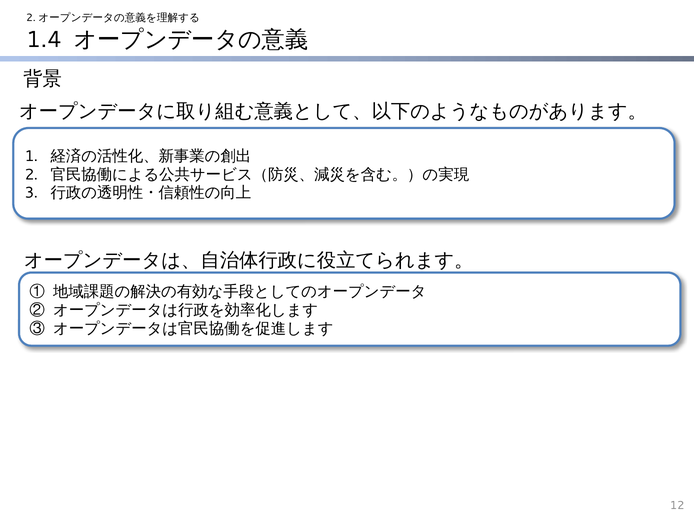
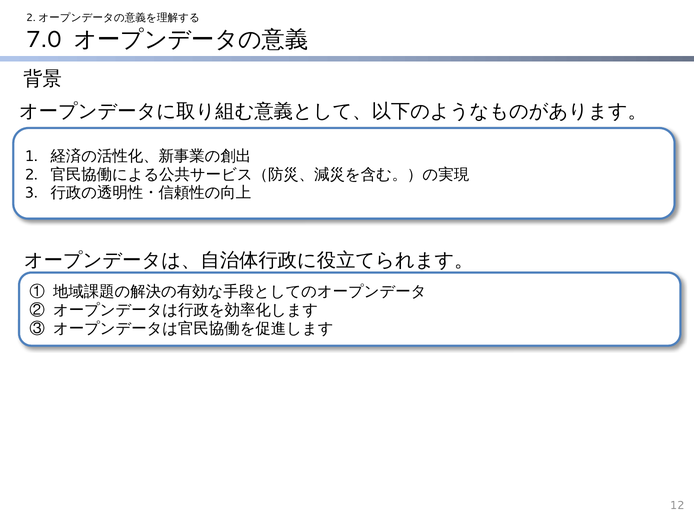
1.4: 1.4 -> 7.0 (44, 40)
